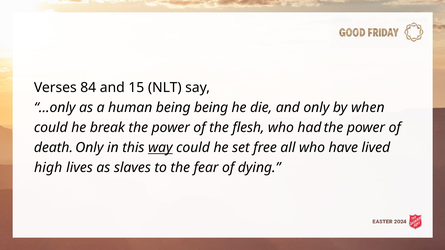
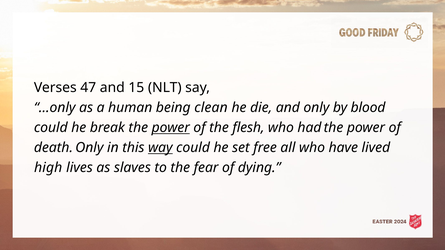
84: 84 -> 47 (88, 88)
being being: being -> clean (211, 108)
when: when -> blood (368, 108)
power underline: none -> present (171, 128)
